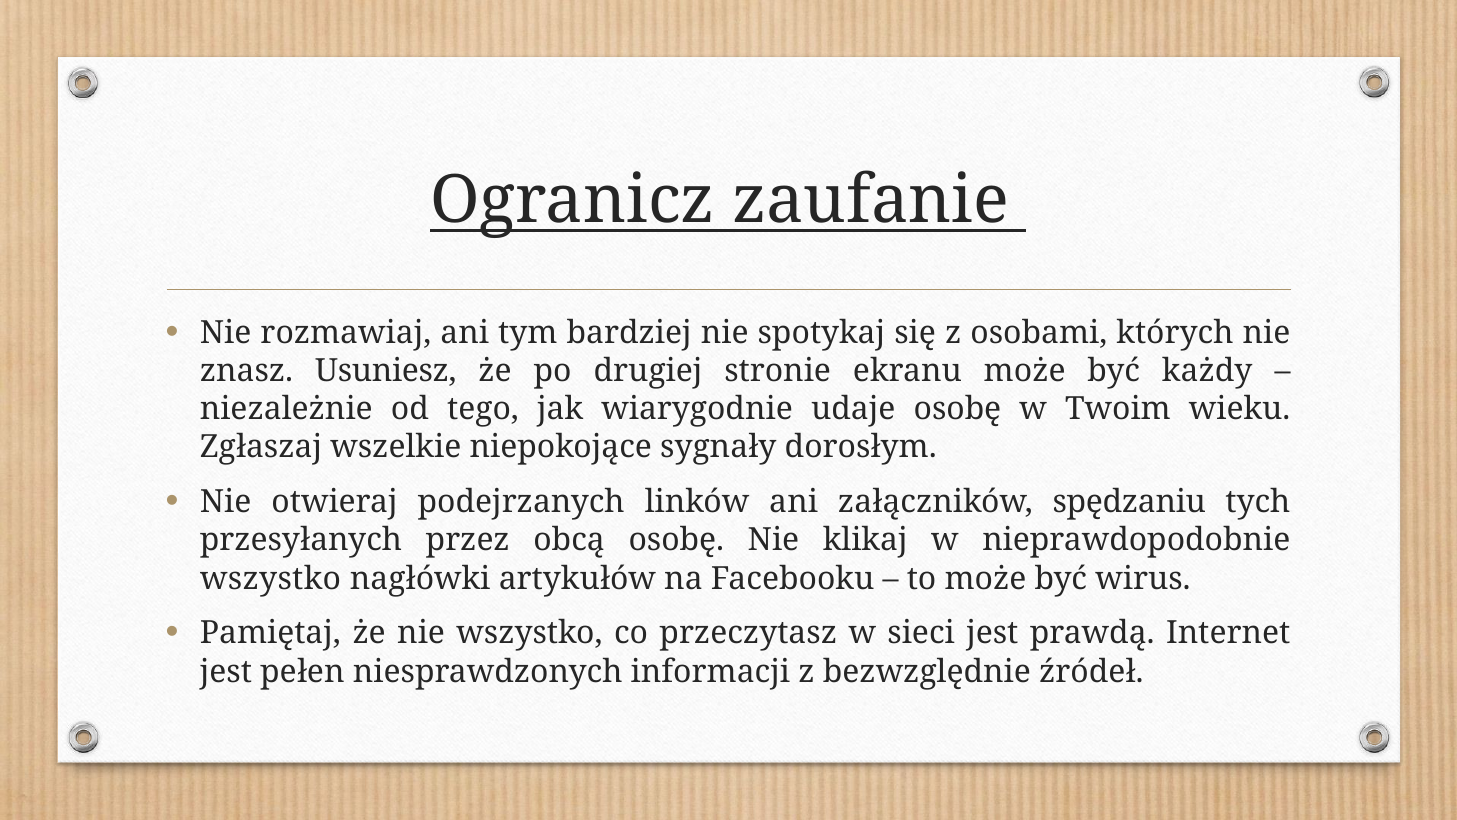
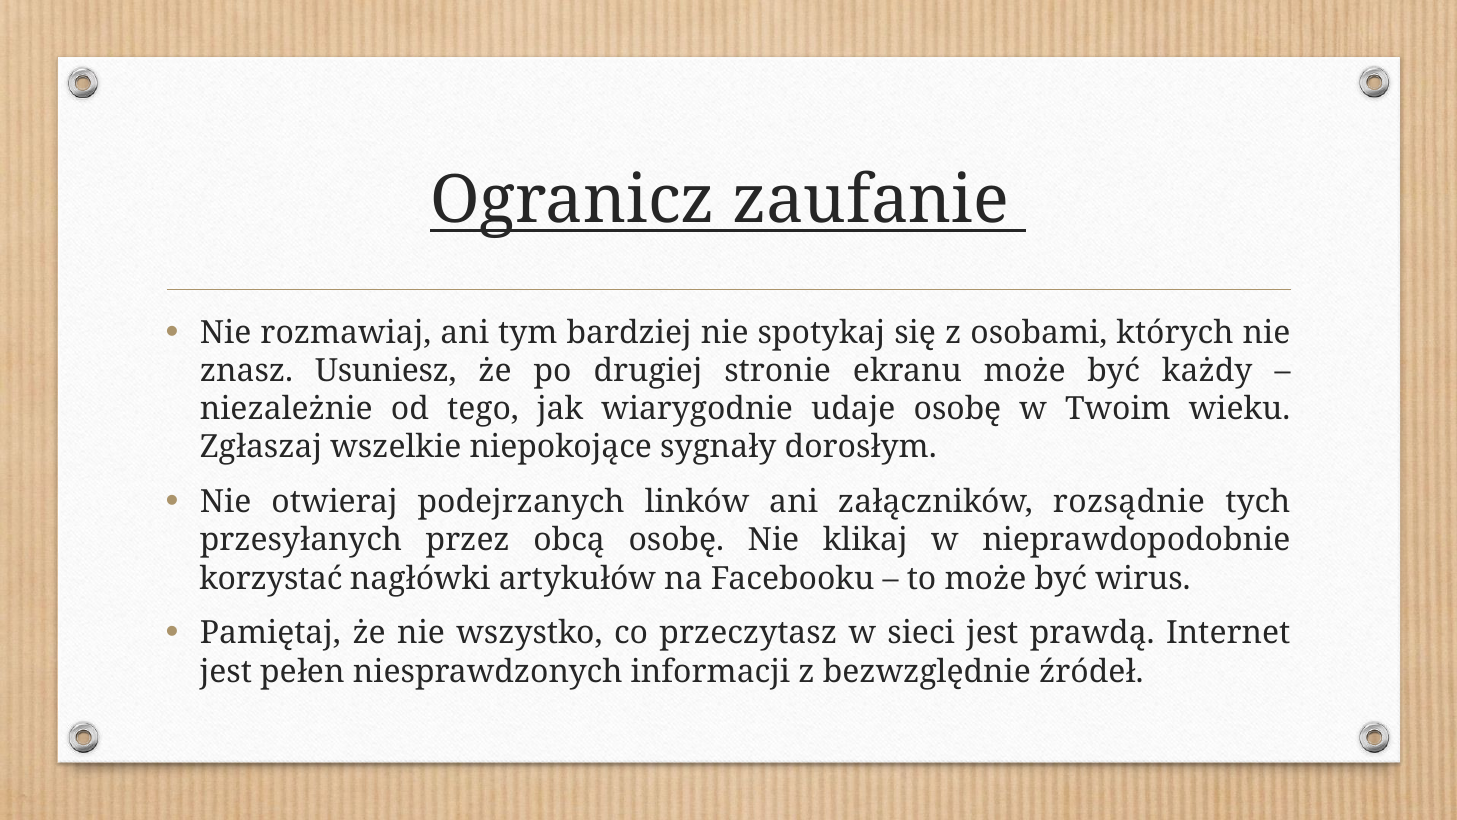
spędzaniu: spędzaniu -> rozsądnie (1129, 502)
wszystko: wszystko -> korzystać (271, 578)
